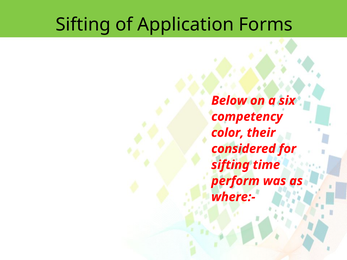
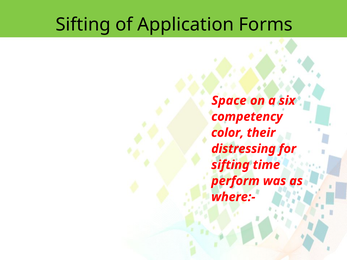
Below: Below -> Space (229, 101)
considered: considered -> distressing (243, 149)
